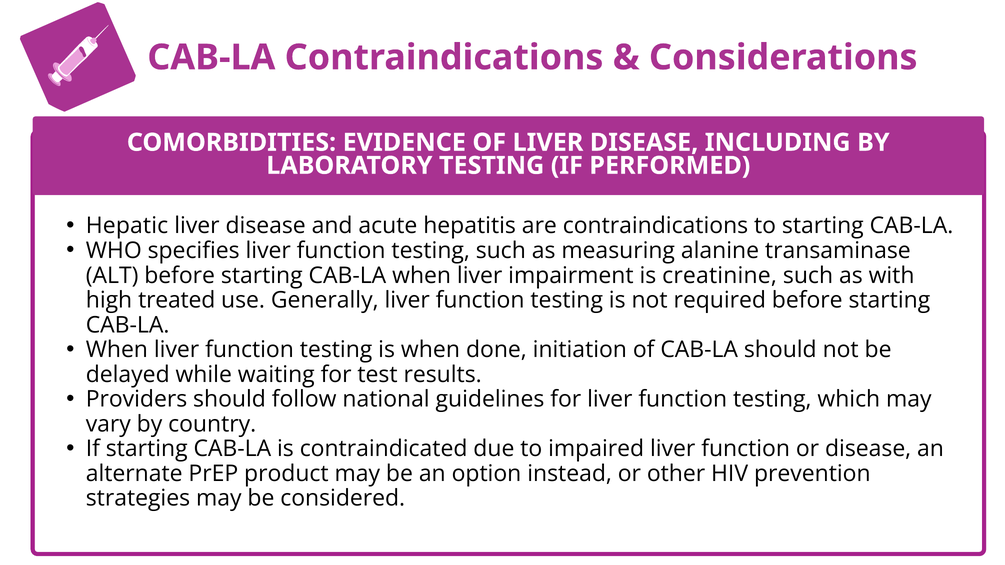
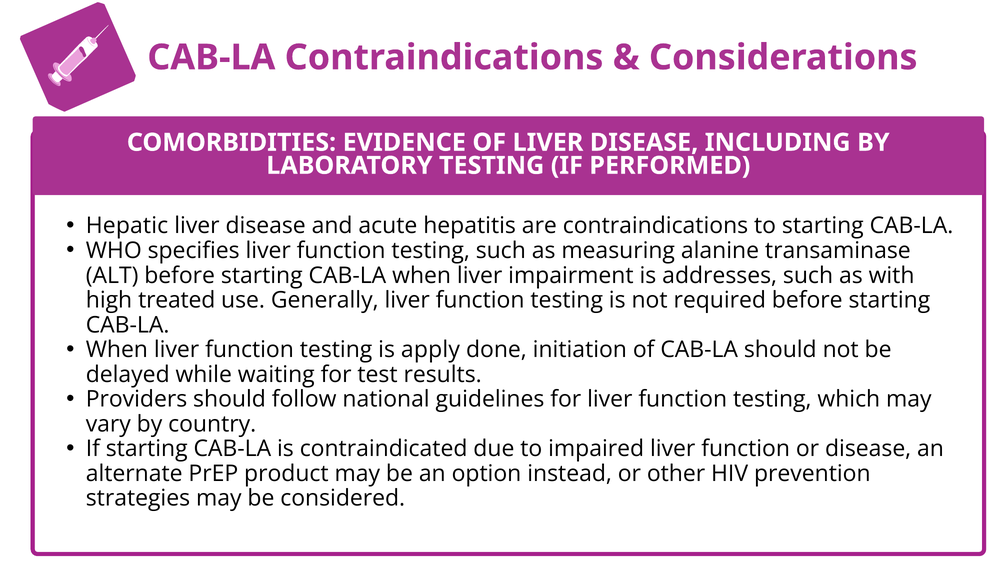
creatinine: creatinine -> addresses (720, 276)
is when: when -> apply (430, 350)
